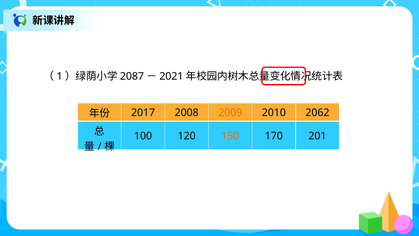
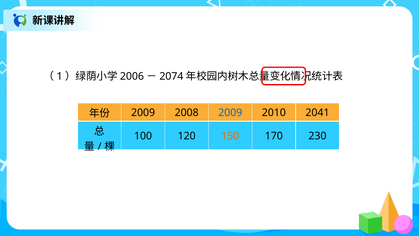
2087: 2087 -> 2006 (132, 76)
2021: 2021 -> 2074 (171, 76)
2017: 2017 -> 2009 (143, 113)
2009 colour: orange -> blue (230, 113)
2062: 2062 -> 2041 (317, 113)
201: 201 -> 230 (317, 136)
